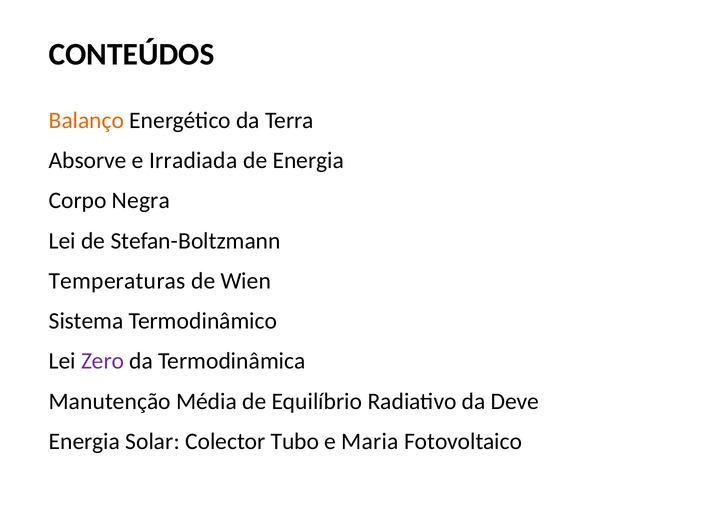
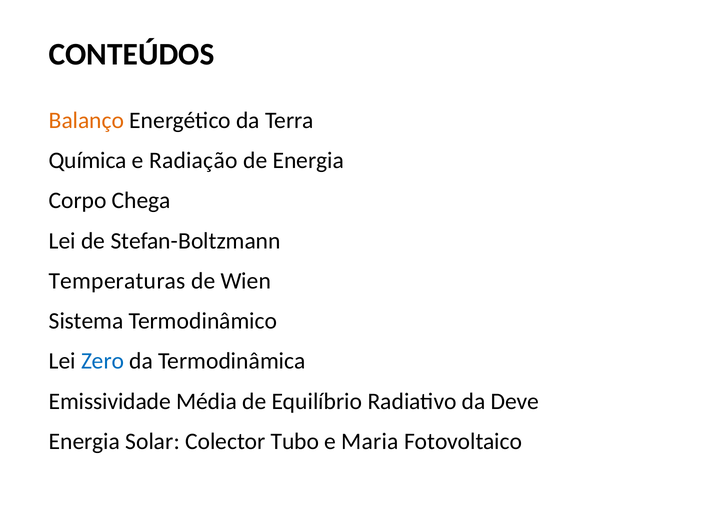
Absorve: Absorve -> Química (88, 160)
Irradiada: Irradiada -> Radiação (193, 160)
Negra: Negra -> Chega (141, 200)
Zero colour: purple -> blue (103, 361)
Manutenção: Manutenção -> Emissividade (110, 401)
